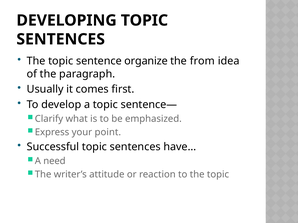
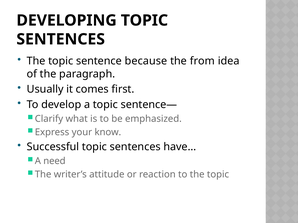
organize: organize -> because (146, 61)
point: point -> know (108, 132)
